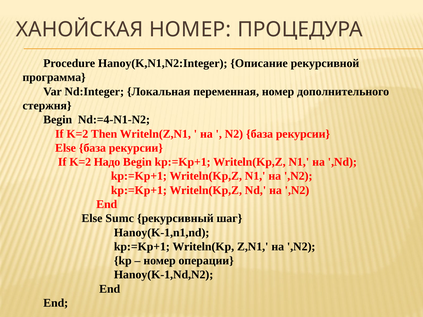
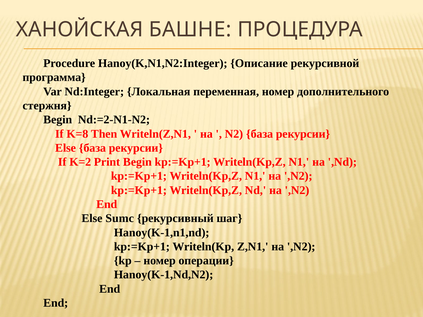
ХАНОЙСКАЯ НОМЕР: НОМЕР -> БАШНЕ (190, 30)
Nd:=4-N1-N2: Nd:=4-N1-N2 -> Nd:=2-N1-N2 (114, 120)
K=2: K=2 -> K=8 (77, 134)
Надо: Надо -> Print (107, 162)
